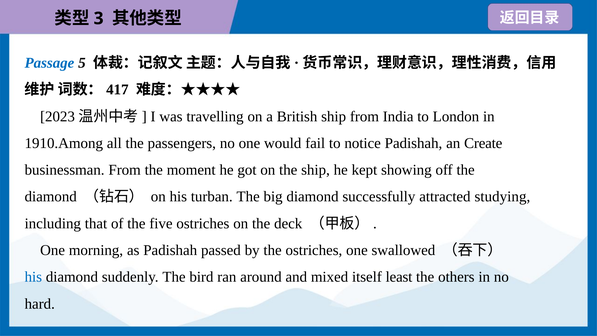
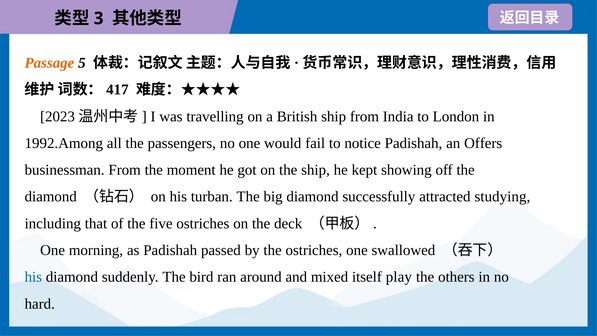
Passage colour: blue -> orange (49, 63)
1910.Among: 1910.Among -> 1992.Among (64, 143)
Create: Create -> Offers (483, 143)
least: least -> play (399, 277)
